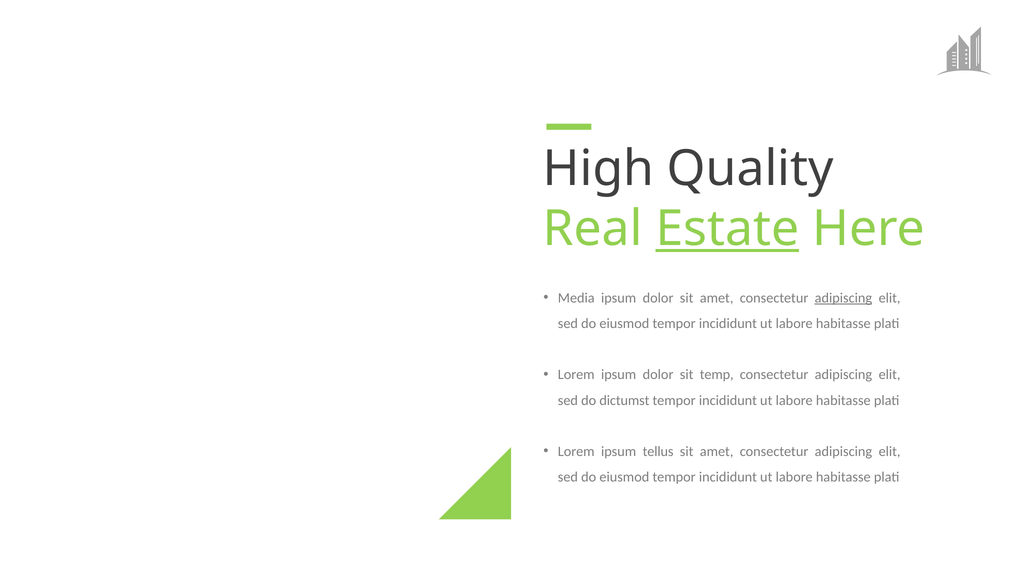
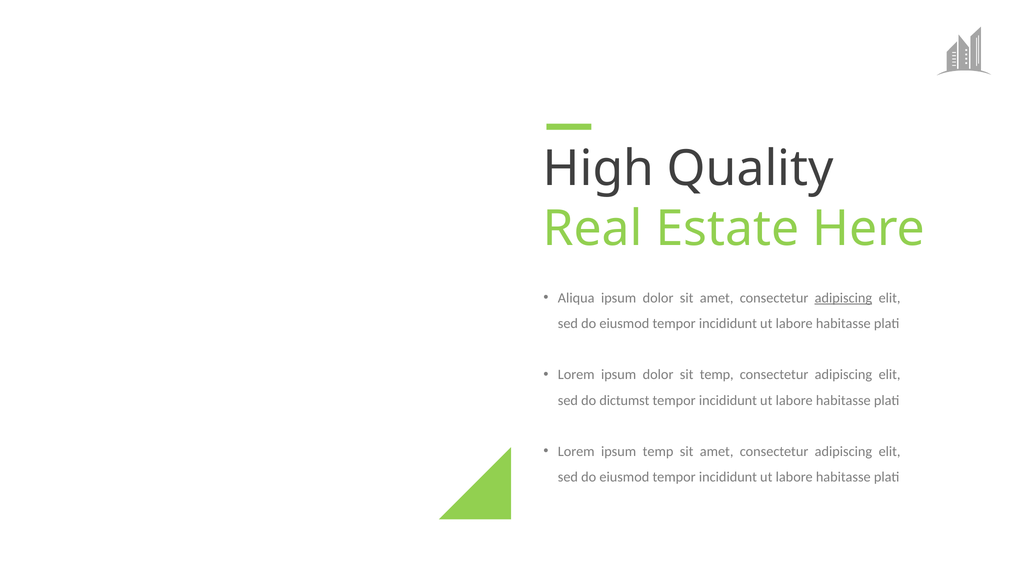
Estate underline: present -> none (727, 229)
Media: Media -> Aliqua (576, 298)
ipsum tellus: tellus -> temp (658, 452)
